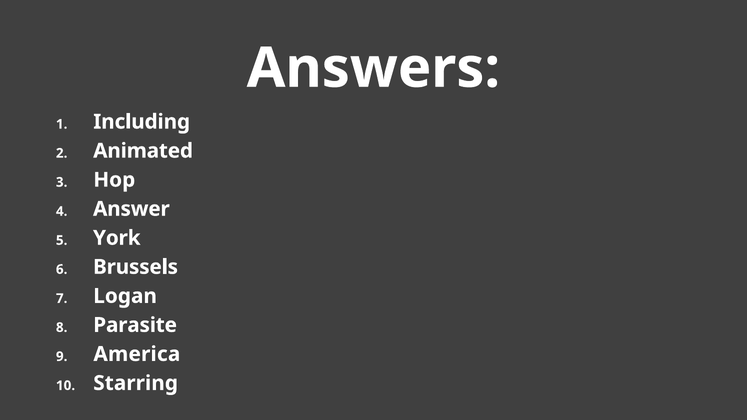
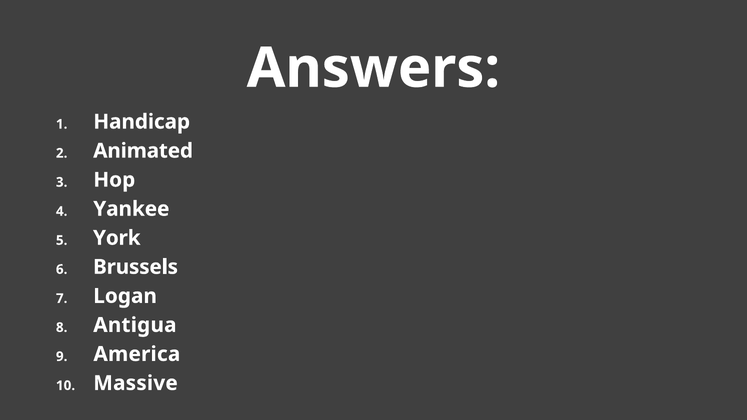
Including: Including -> Handicap (142, 122)
Answer: Answer -> Yankee (131, 209)
Parasite: Parasite -> Antigua (135, 325)
Starring: Starring -> Massive (136, 383)
